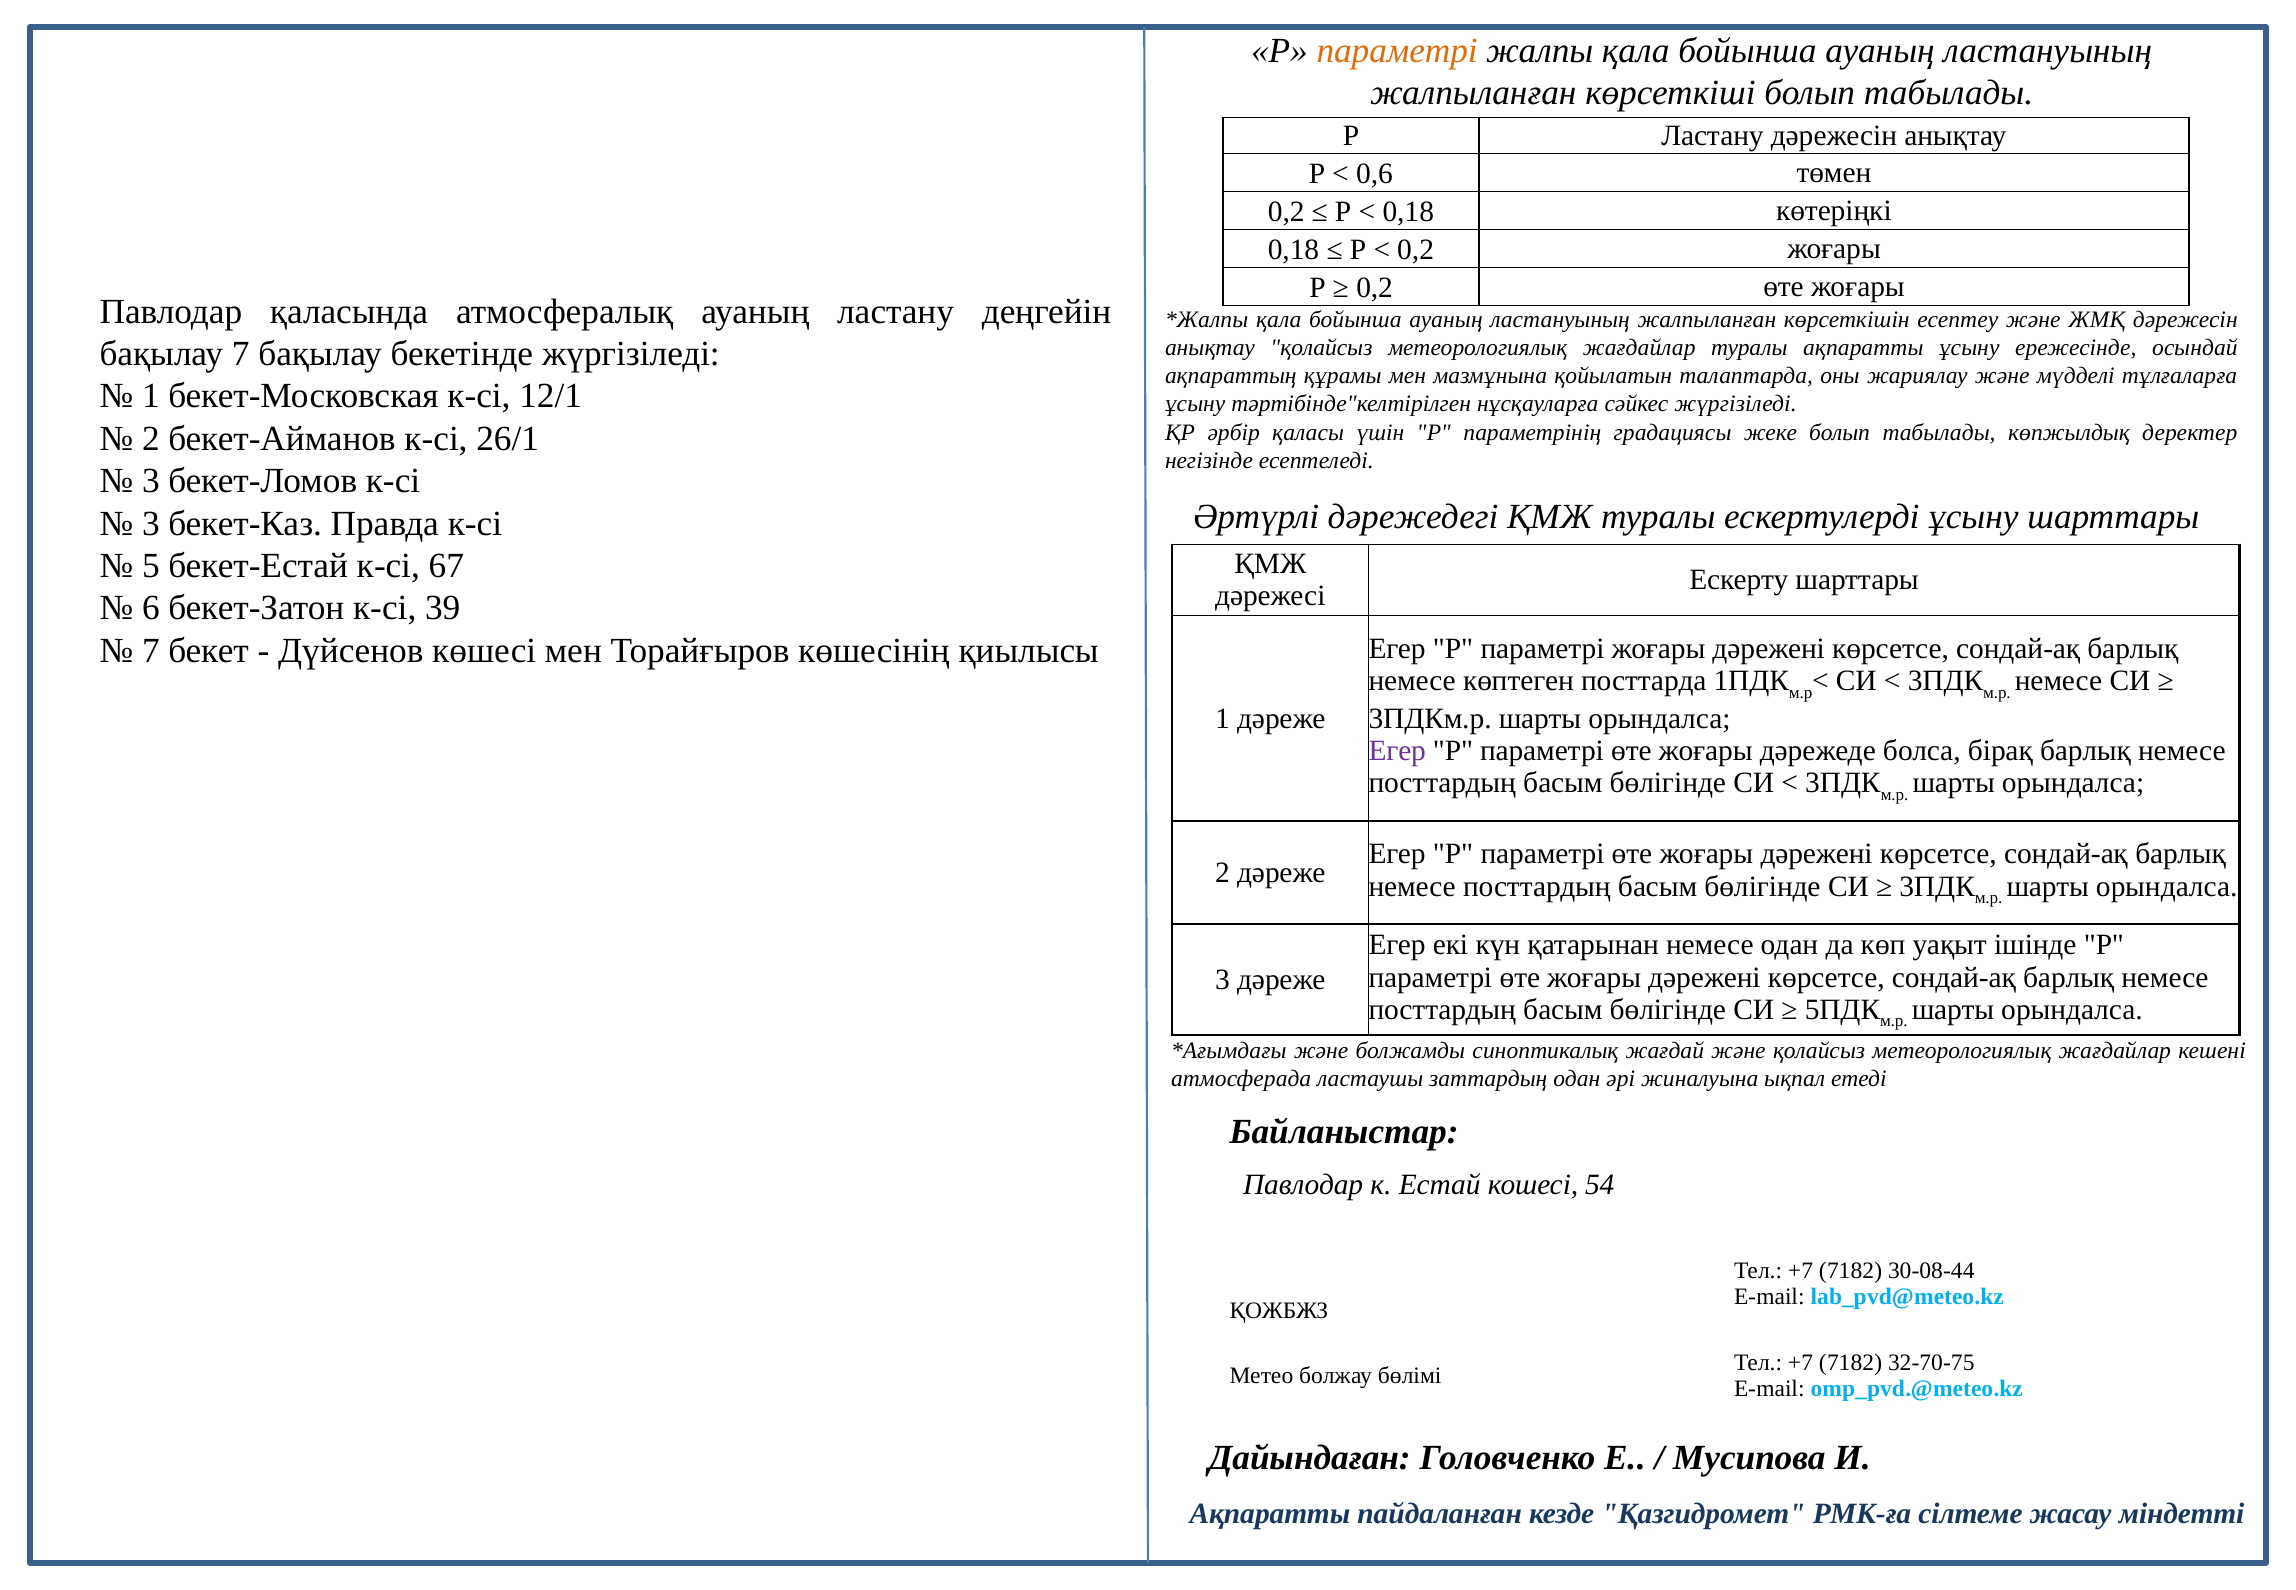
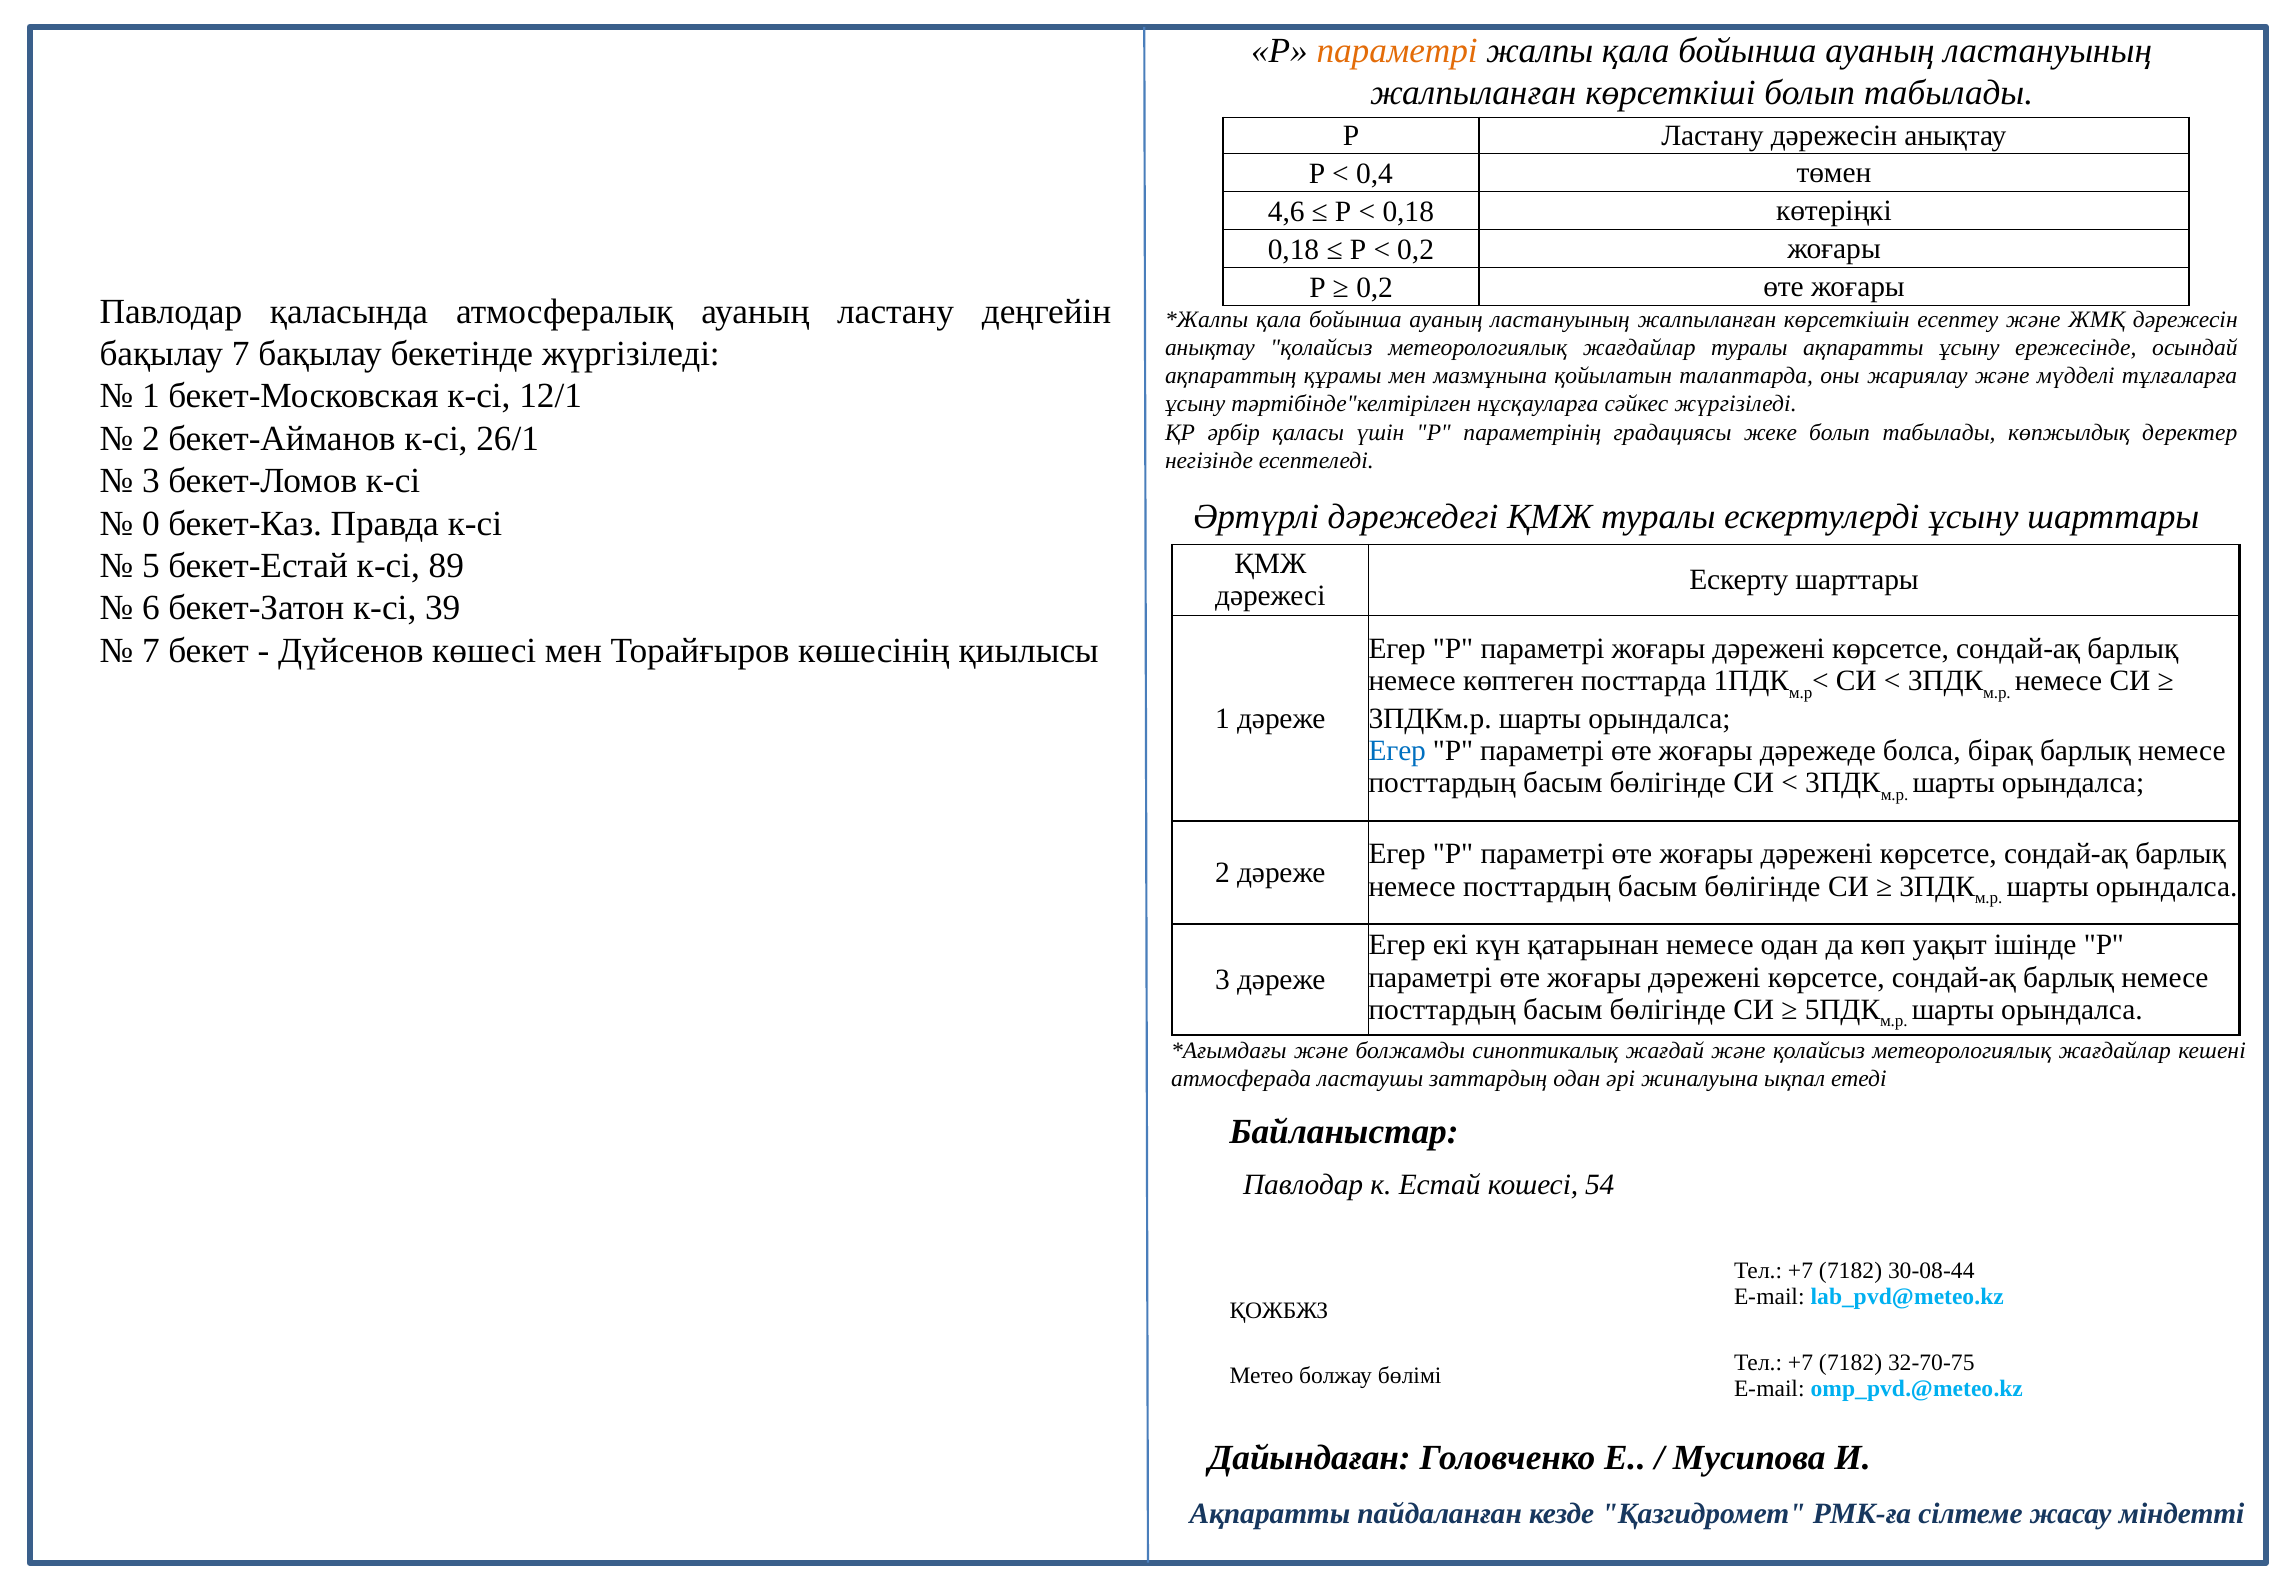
0,6: 0,6 -> 0,4 (1375, 174)
0,2: 0,2 -> 4,6 (1286, 212)
3: 3 -> 0 (151, 523)
67: 67 -> 89 (446, 566)
Егер colour: purple -> blue (1397, 751)
